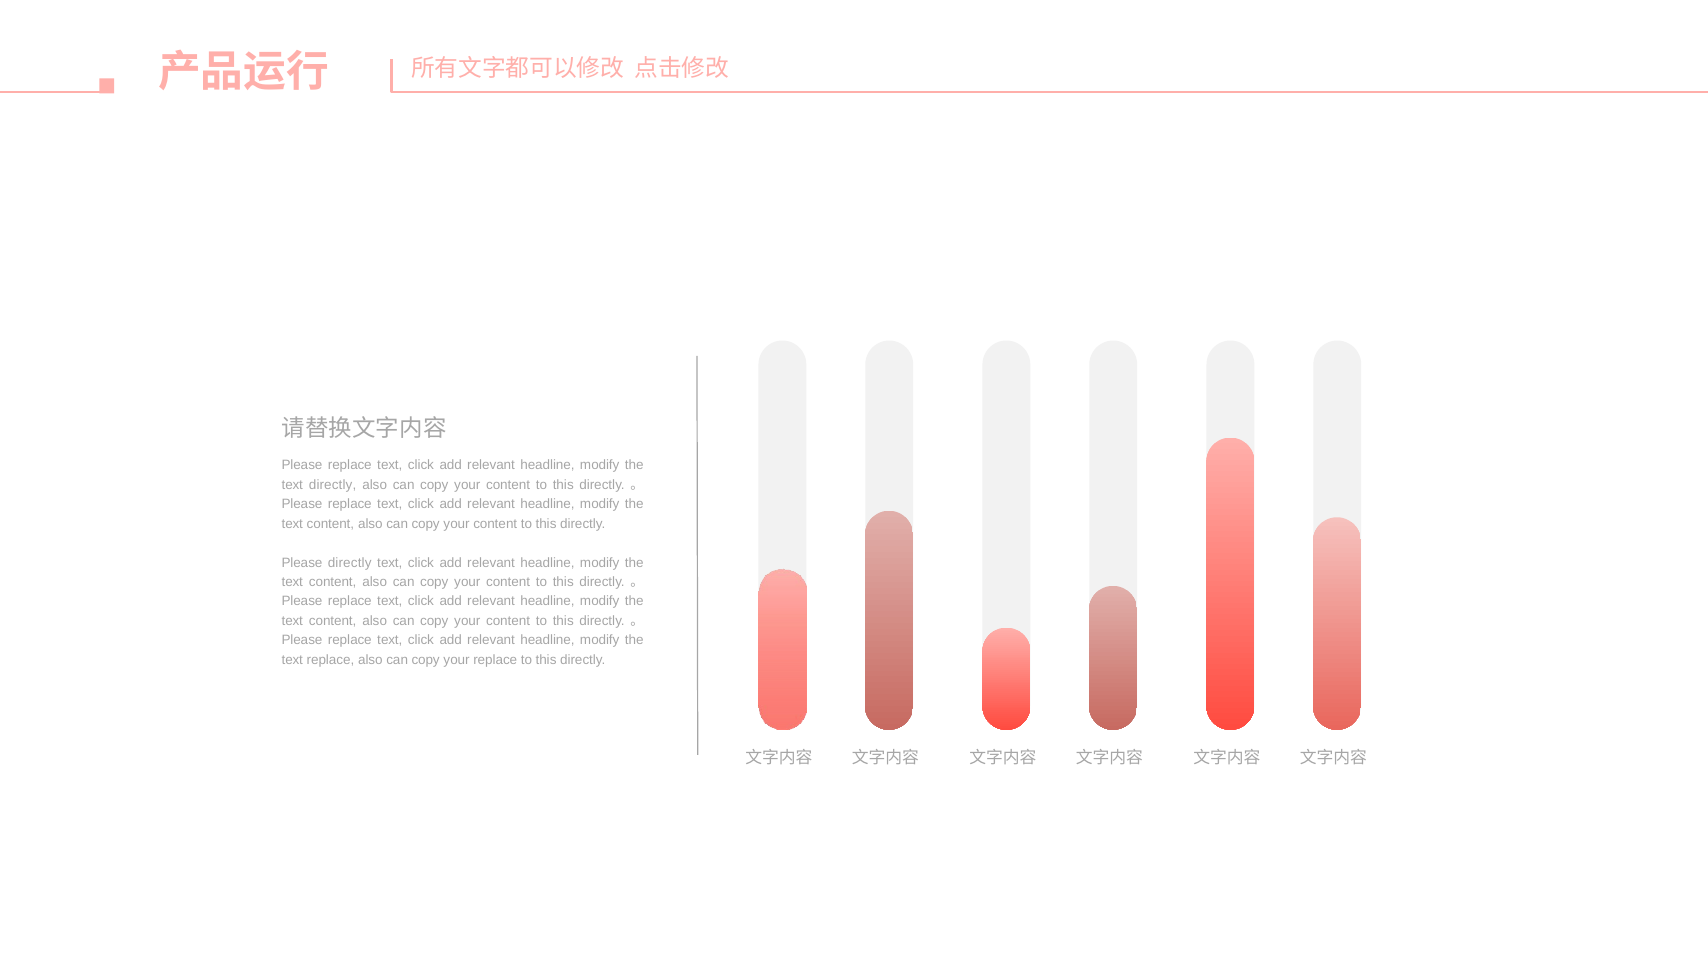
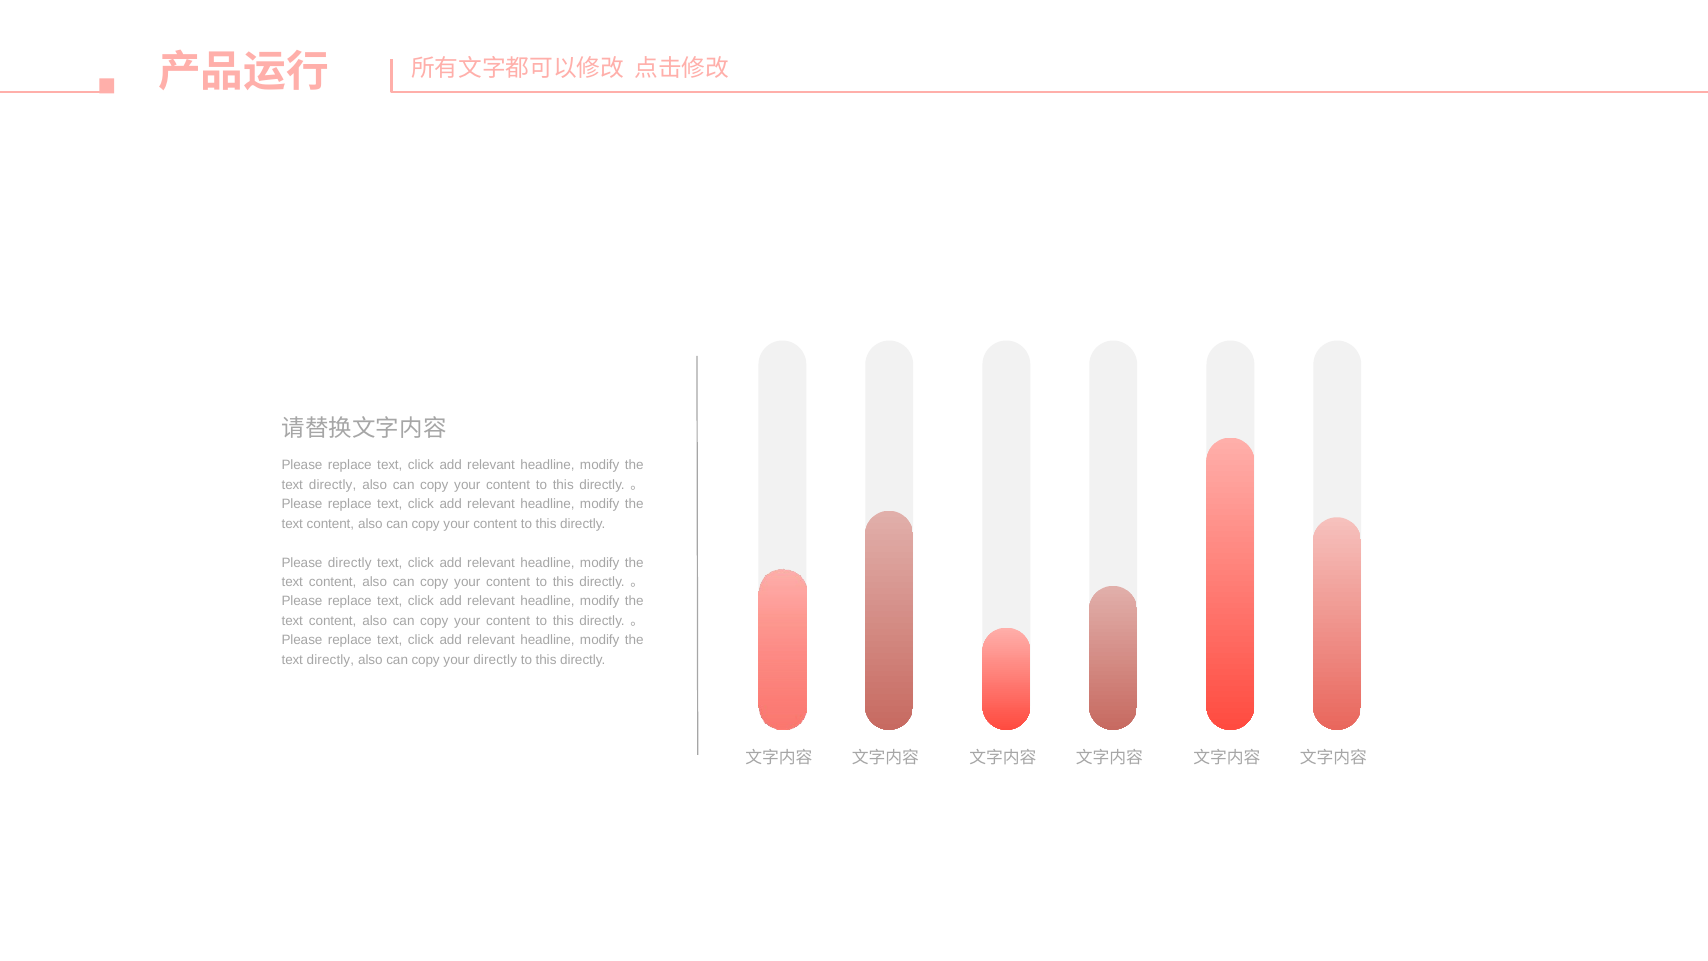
replace: replace -> directly (330, 660)
your replace: replace -> directly (495, 660)
